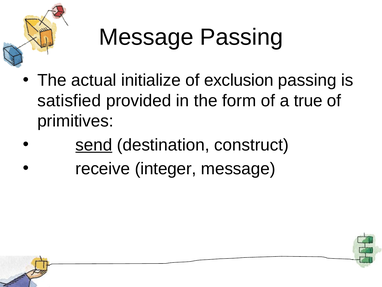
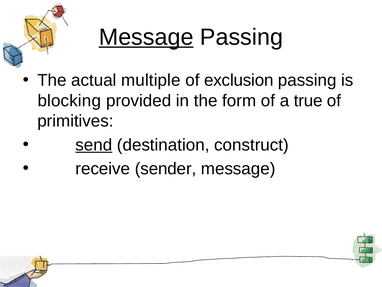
Message underline: none -> present (146, 37)
initialize: initialize -> multiple (151, 80)
satisfied: satisfied -> blocking (69, 101)
integer: integer -> sender (166, 168)
